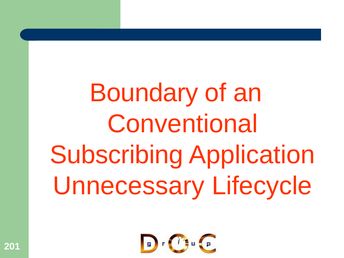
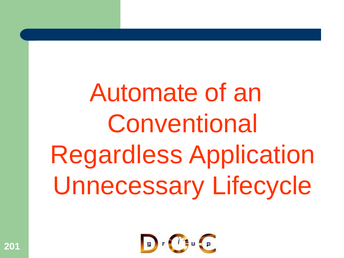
Boundary: Boundary -> Automate (144, 93)
Subscribing: Subscribing -> Regardless (116, 155)
